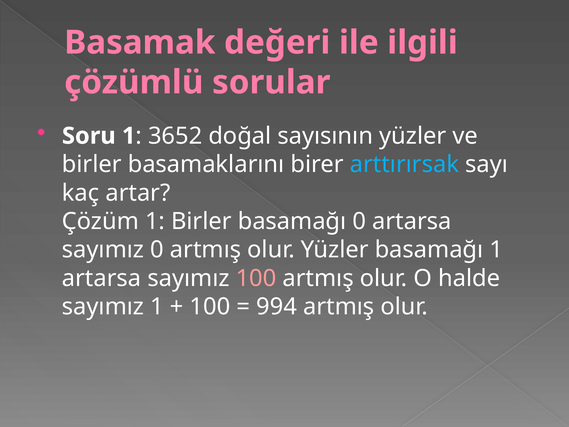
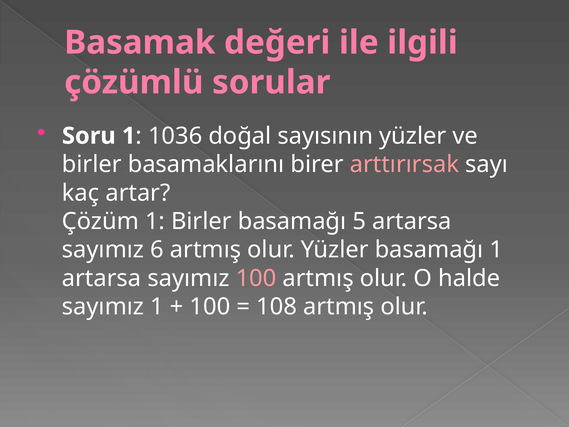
3652: 3652 -> 1036 (175, 136)
arttırırsak colour: light blue -> pink (404, 164)
basamağı 0: 0 -> 5 (359, 221)
sayımız 0: 0 -> 6 (157, 250)
994: 994 -> 108 (277, 307)
